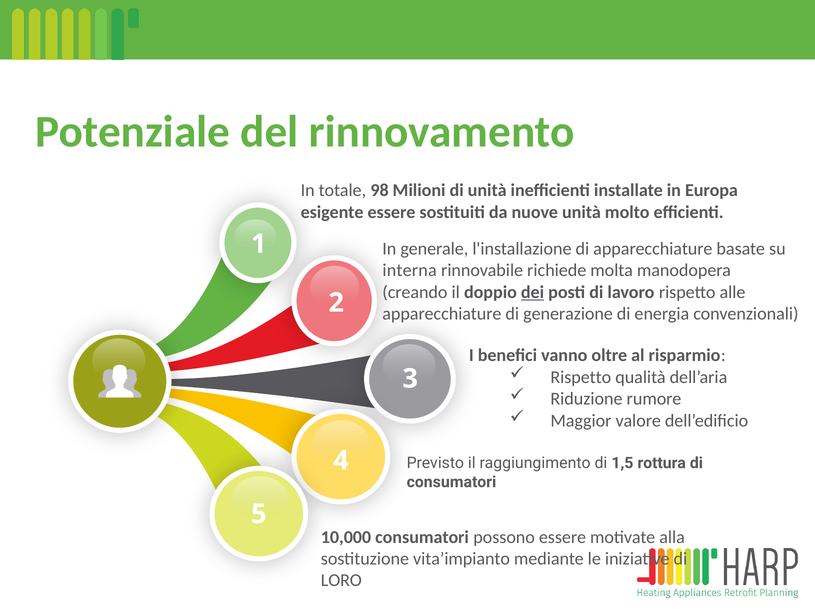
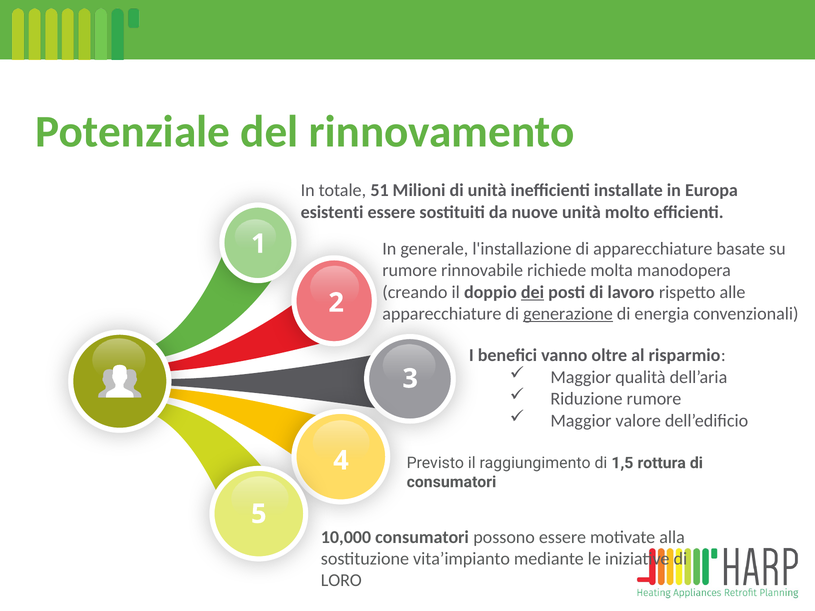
98: 98 -> 51 (380, 190)
esigente: esigente -> esistenti (332, 212)
interna: interna -> rumore (410, 271)
generazione underline: none -> present (568, 314)
Rispetto: Rispetto -> Maggior (581, 377)
